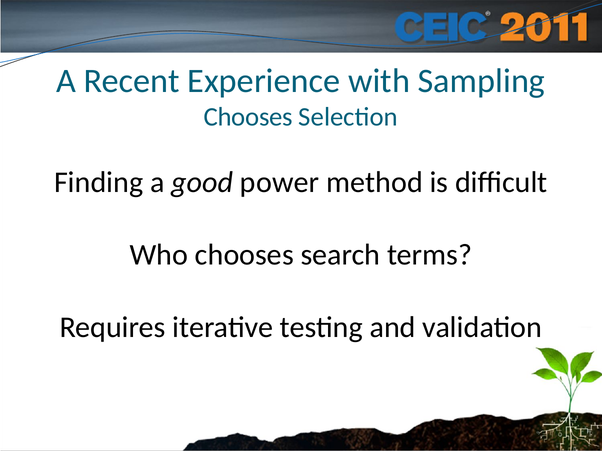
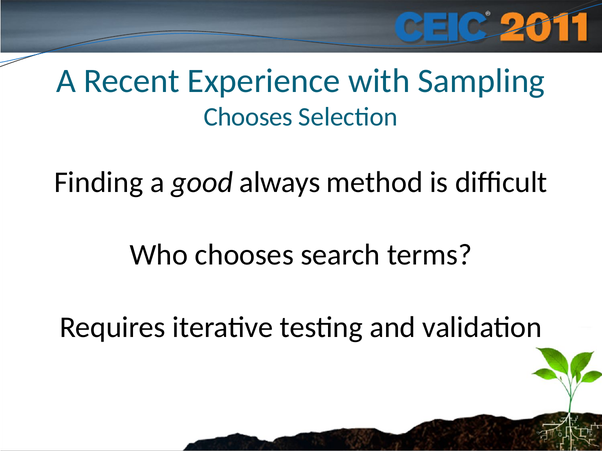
power: power -> always (280, 183)
